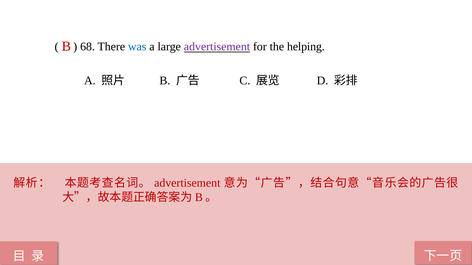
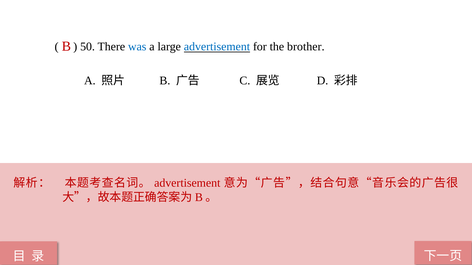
68: 68 -> 50 (88, 47)
advertisement colour: purple -> blue (217, 47)
helping: helping -> brother (306, 47)
